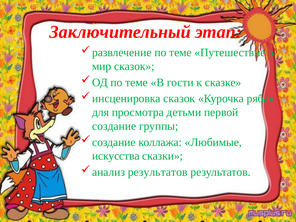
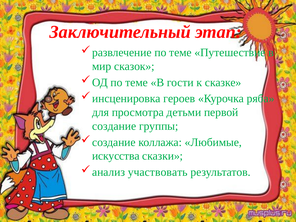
сказок: сказок -> героев (179, 99)
результатов: результатов -> участвовать (158, 172)
